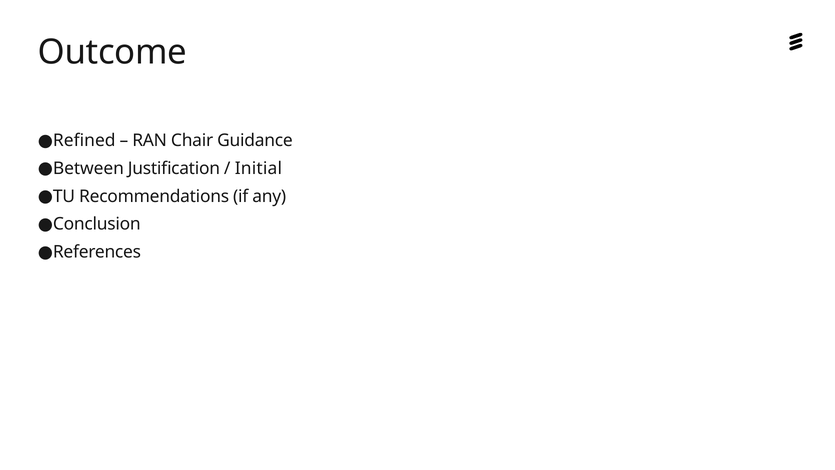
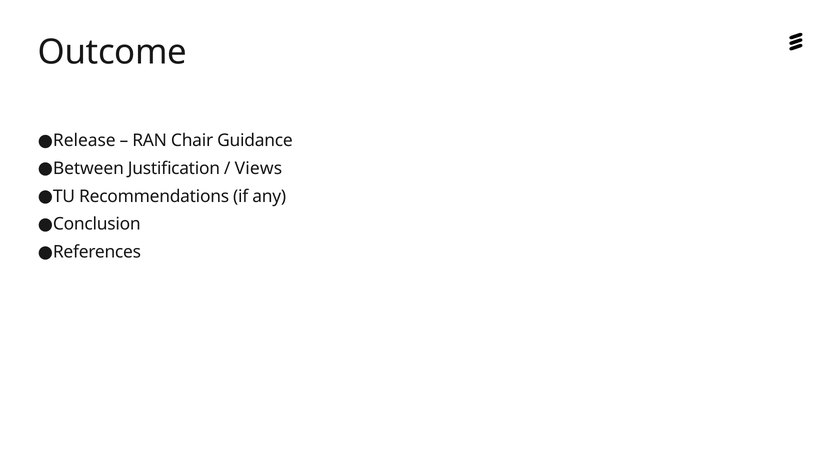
Refined: Refined -> Release (84, 140)
Initial: Initial -> Views (258, 168)
